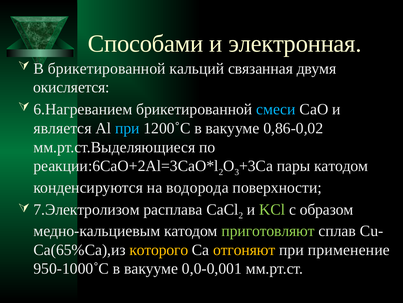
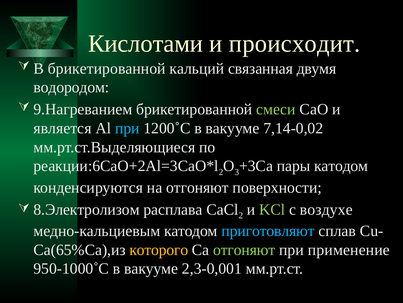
Способами: Способами -> Кислотами (146, 44)
электронная: электронная -> происходит (295, 44)
окисляется: окисляется -> водородом (71, 87)
6.Нагреванием: 6.Нагреванием -> 9.Нагреванием (83, 109)
смеси colour: light blue -> light green (276, 109)
0,86-0,02: 0,86-0,02 -> 7,14-0,02 (293, 128)
на водорода: водорода -> отгоняют (198, 187)
7.Электролизом: 7.Электролизом -> 8.Электролизом (87, 209)
образом: образом -> воздухе (326, 209)
приготовляют colour: light green -> light blue (268, 230)
отгоняют colour: yellow -> light green (244, 249)
0,0-0,001: 0,0-0,001 -> 2,3-0,001 (212, 268)
